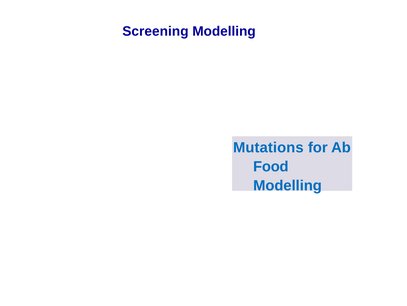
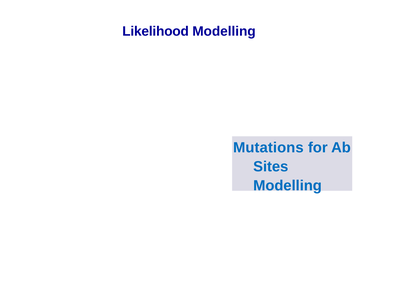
Screening: Screening -> Likelihood (156, 31)
Food: Food -> Sites (271, 166)
